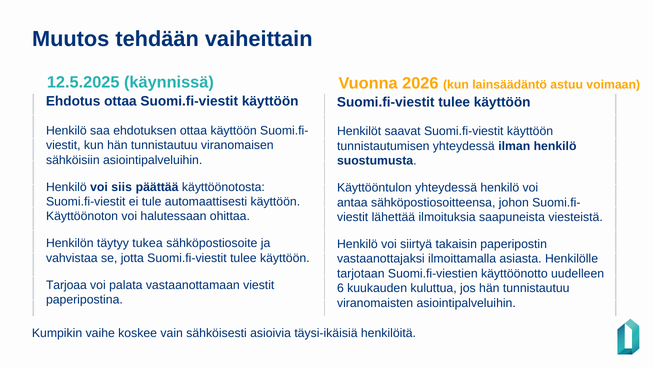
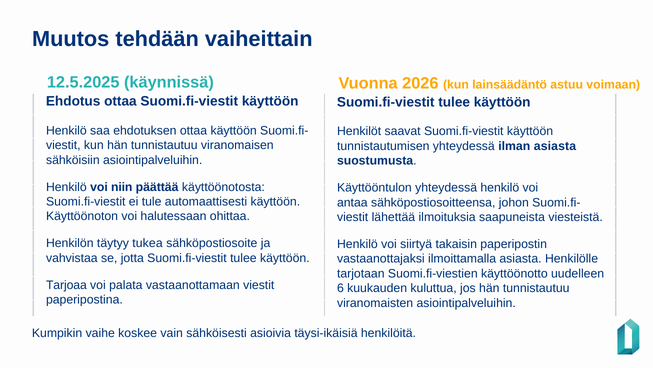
ilman henkilö: henkilö -> asiasta (555, 146)
siis: siis -> niin (122, 187)
